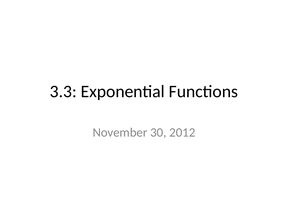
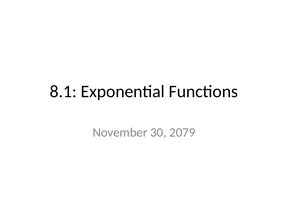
3.3: 3.3 -> 8.1 (63, 91)
2012: 2012 -> 2079 (182, 132)
